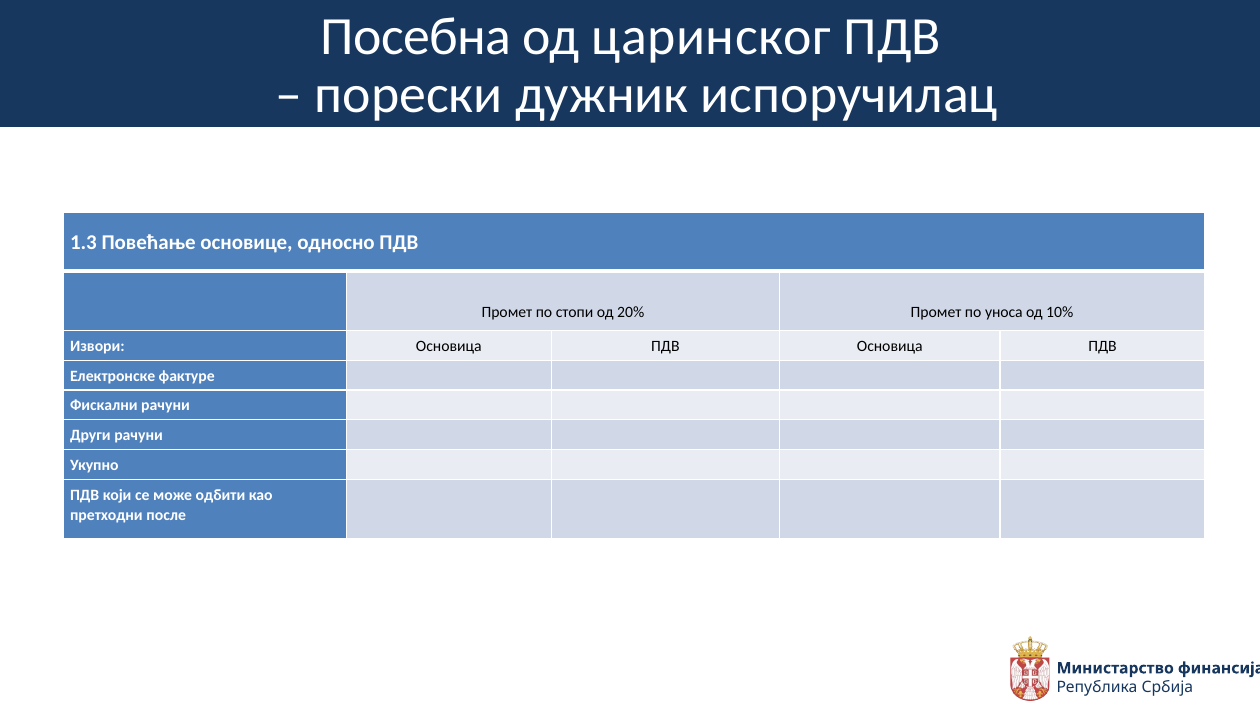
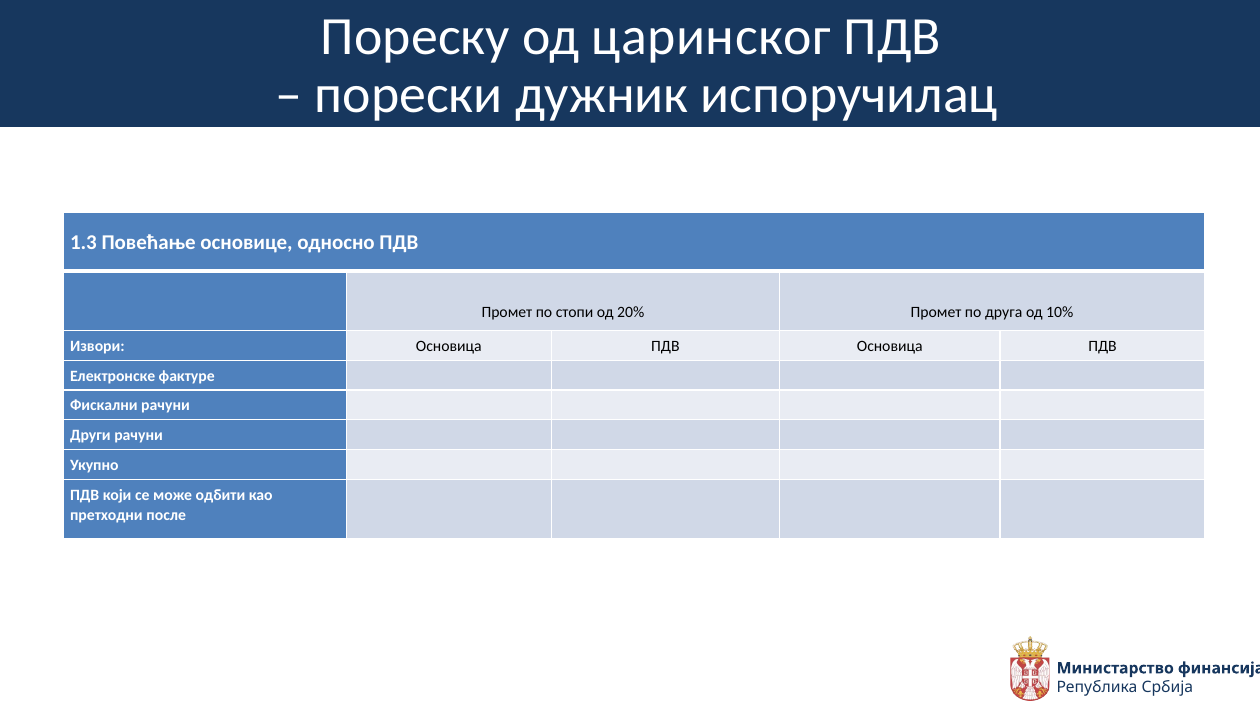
Посебна: Посебна -> Пореску (416, 37)
уноса: уноса -> друга (1004, 312)
